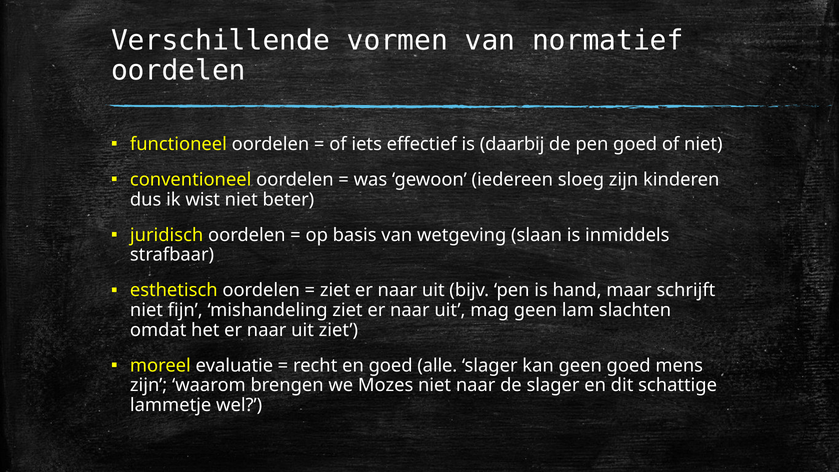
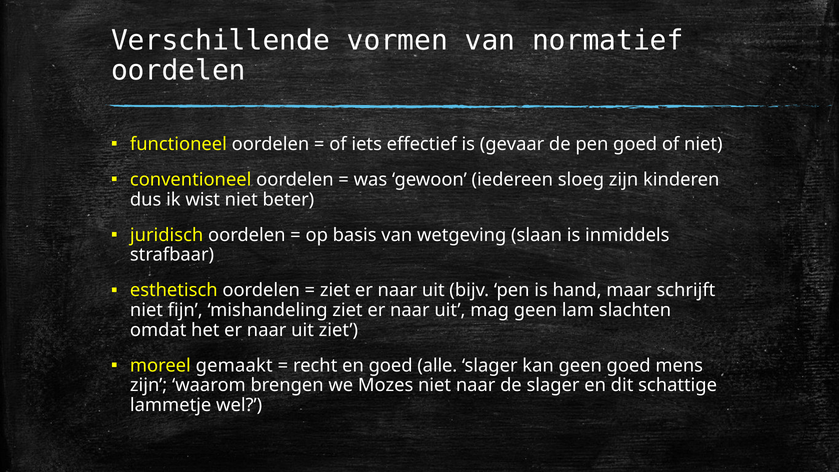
daarbij: daarbij -> gevaar (512, 144)
evaluatie: evaluatie -> gemaakt (234, 366)
